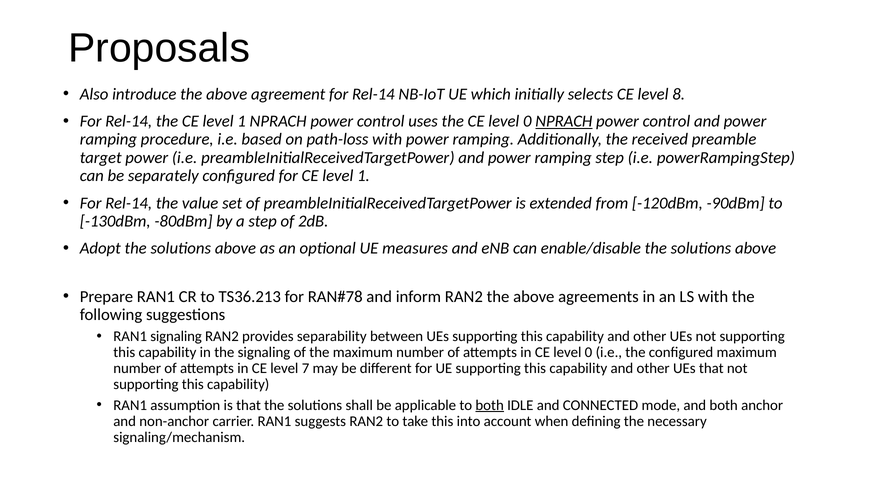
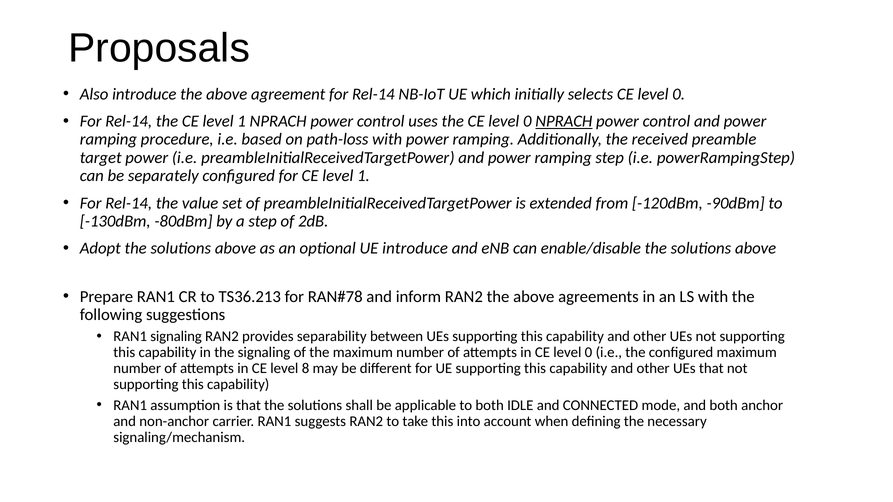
selects CE level 8: 8 -> 0 (679, 94)
UE measures: measures -> introduce (415, 249)
7: 7 -> 8 (306, 369)
both underline: present -> none (490, 405)
